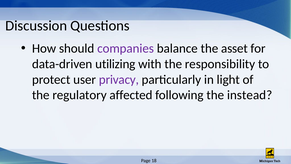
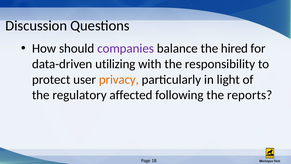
asset: asset -> hired (234, 48)
privacy colour: purple -> orange (119, 79)
instead: instead -> reports (250, 95)
